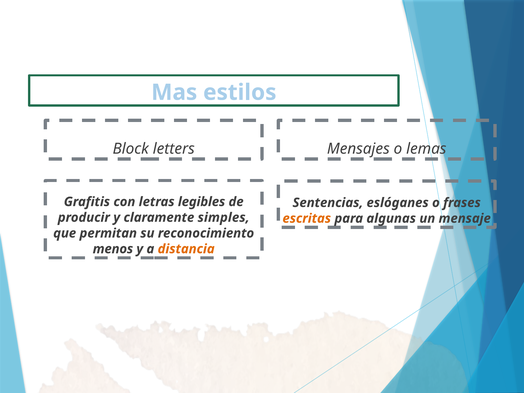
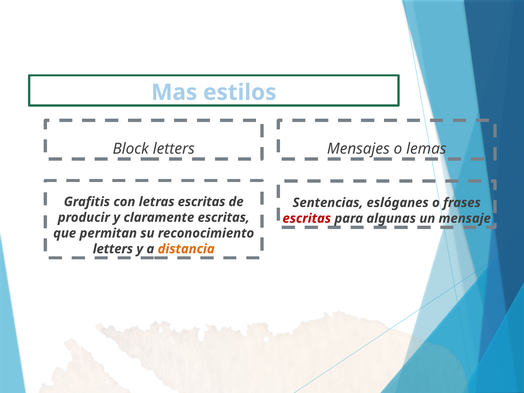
letras legibles: legibles -> escritas (202, 202)
claramente simples: simples -> escritas (224, 217)
escritas colour: orange -> red (307, 218)
menos: menos -> letters (113, 249)
